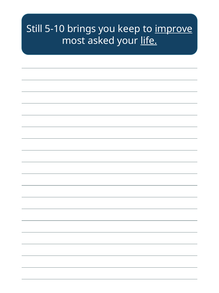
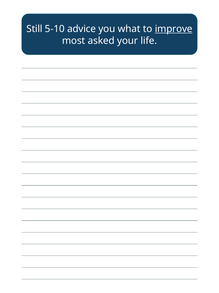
brings: brings -> advice (82, 29)
keep: keep -> what (129, 29)
life underline: present -> none (149, 40)
